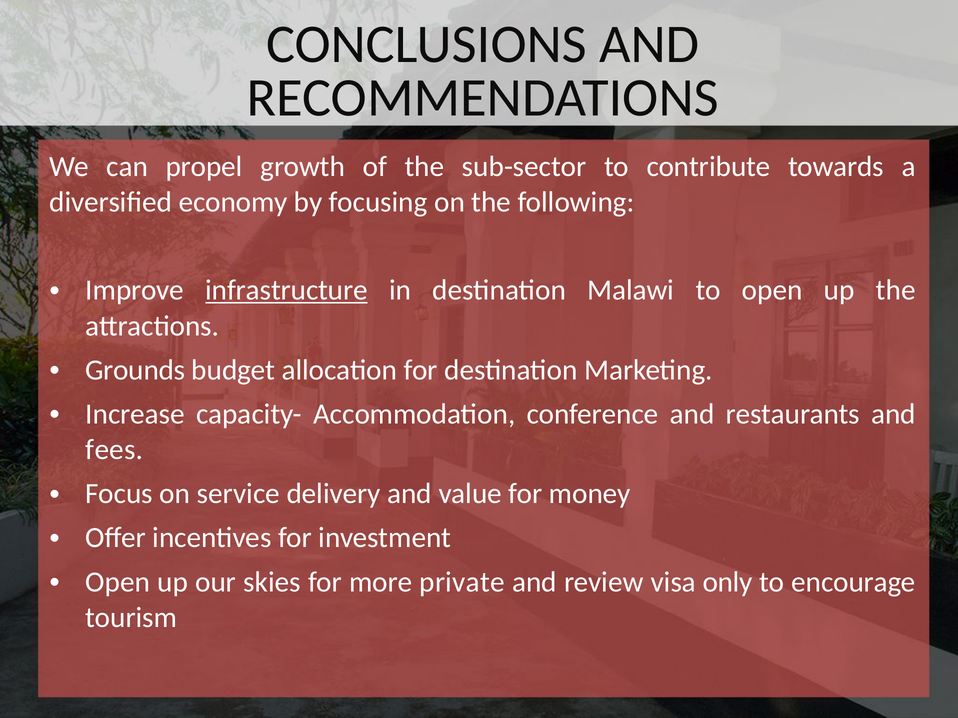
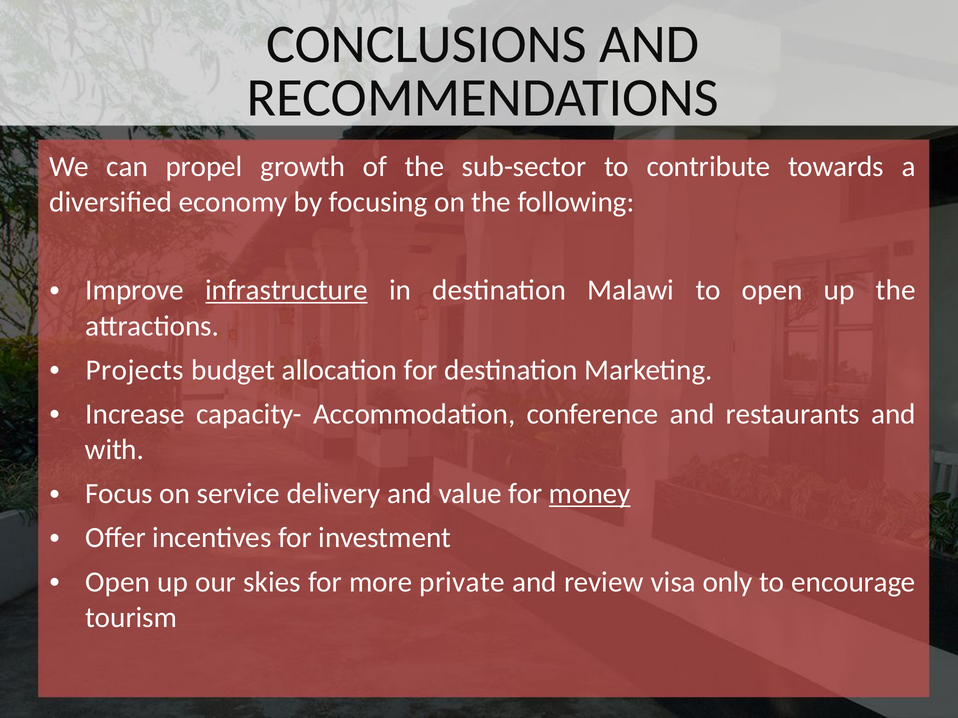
Grounds: Grounds -> Projects (135, 370)
fees: fees -> with (114, 450)
money underline: none -> present (590, 494)
